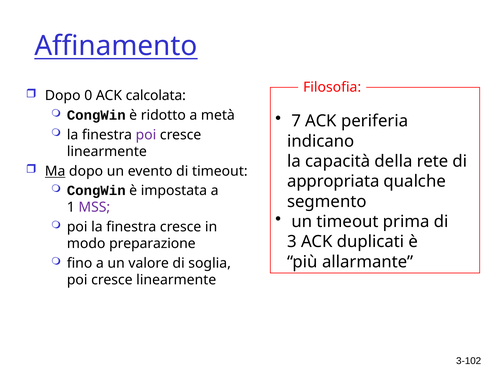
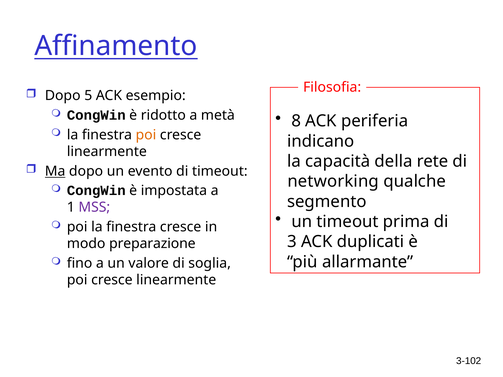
0: 0 -> 5 (88, 96)
calcolata: calcolata -> esempio (156, 96)
7: 7 -> 8 (296, 121)
poi colour: purple -> orange (146, 135)
appropriata: appropriata -> networking (333, 182)
